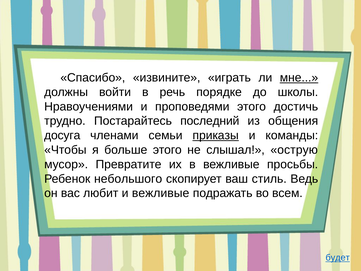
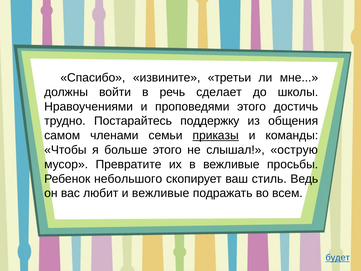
играть: играть -> третьи (229, 78)
мне underline: present -> none (299, 78)
порядке: порядке -> сделает (219, 92)
последний: последний -> поддержку (210, 121)
досуга: досуга -> самом (62, 135)
